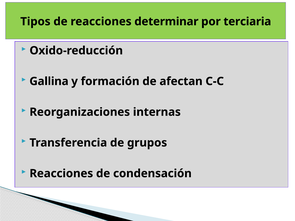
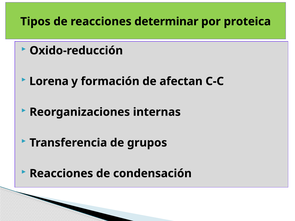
terciaria: terciaria -> proteica (247, 22)
Gallina: Gallina -> Lorena (49, 81)
